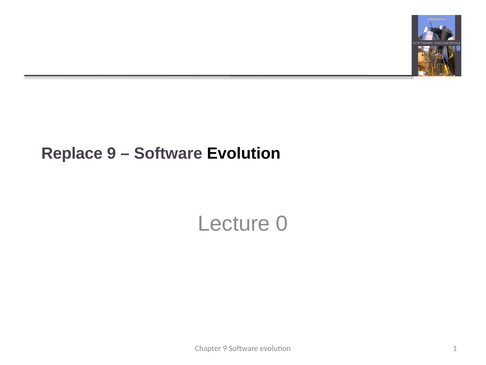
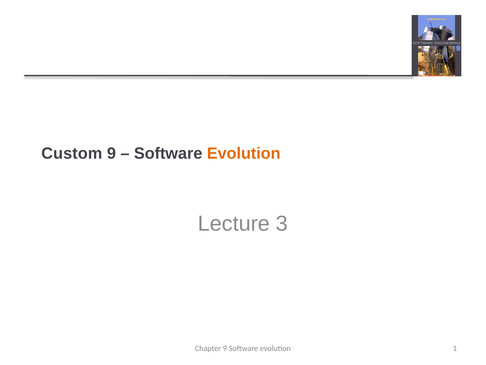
Replace: Replace -> Custom (72, 153)
Evolution colour: black -> orange (244, 153)
0: 0 -> 3 (282, 223)
